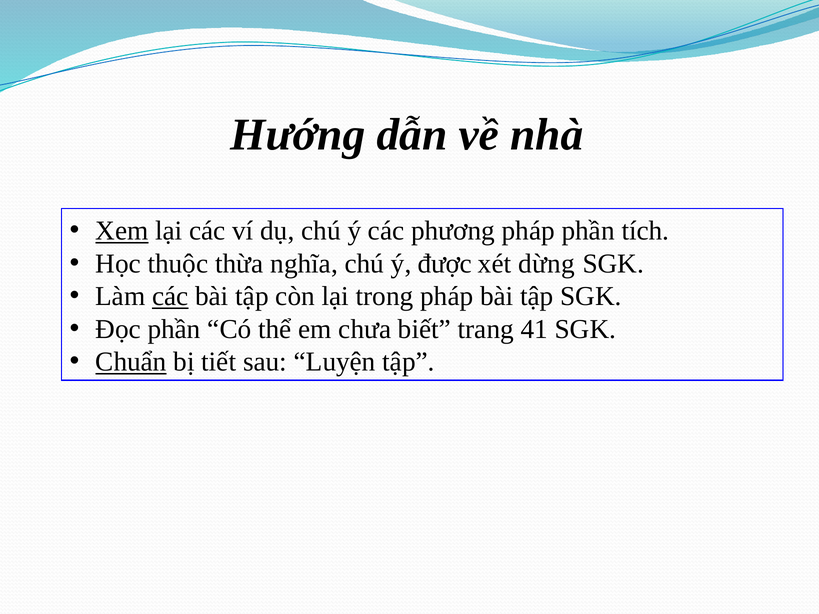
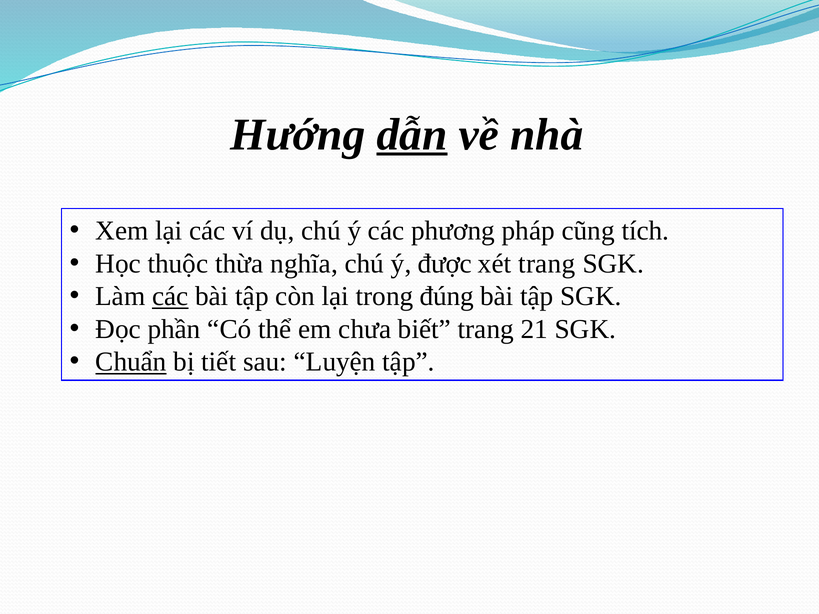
dẫn underline: none -> present (412, 135)
Xem underline: present -> none (122, 231)
pháp phần: phần -> cũng (588, 231)
xét dừng: dừng -> trang (547, 264)
trong pháp: pháp -> đúng (447, 296)
41: 41 -> 21 (534, 329)
